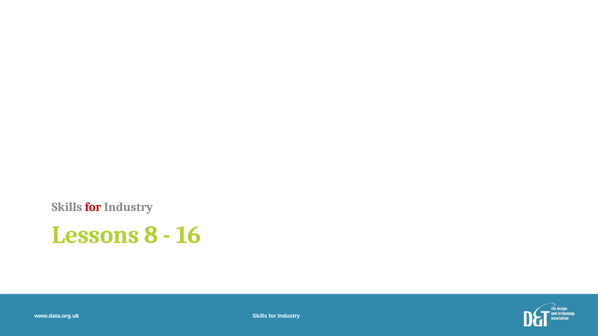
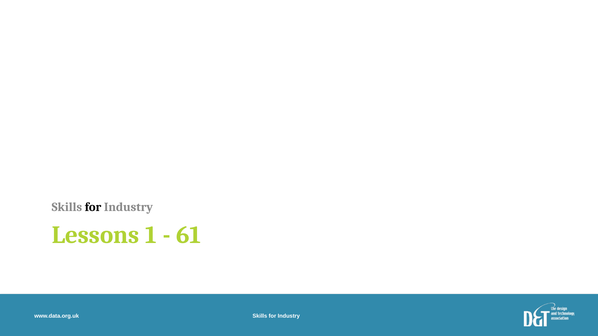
for colour: red -> black (93, 207)
8: 8 -> 1 (151, 235)
16: 16 -> 61 (188, 235)
